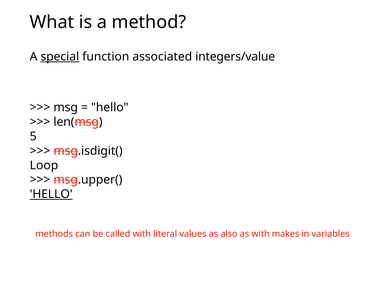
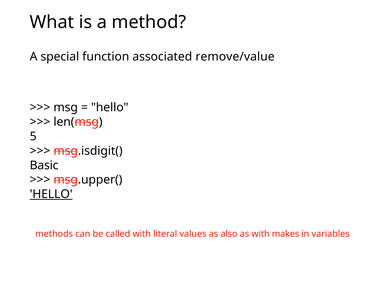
special underline: present -> none (60, 57)
integers/value: integers/value -> remove/value (235, 57)
Loop: Loop -> Basic (44, 165)
